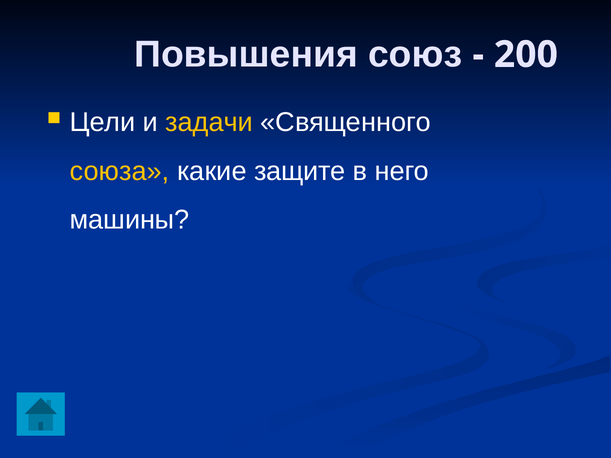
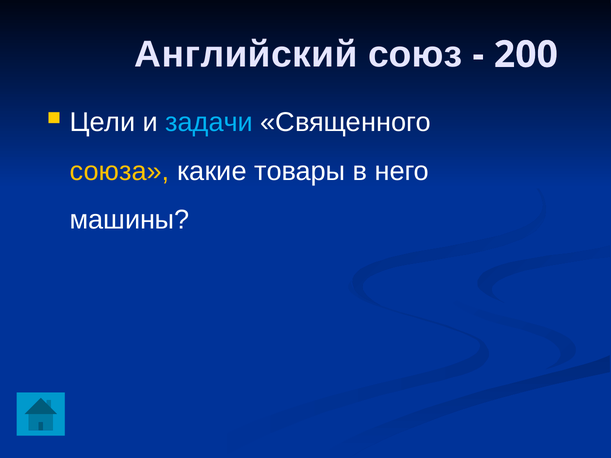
Повышения: Повышения -> Английский (246, 55)
задачи colour: yellow -> light blue (209, 122)
защите: защите -> товары (300, 171)
